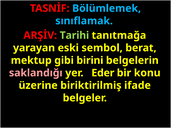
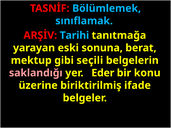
Tarihi colour: light green -> light blue (74, 35)
sembol: sembol -> sonuna (102, 48)
birini: birini -> seçili (90, 61)
